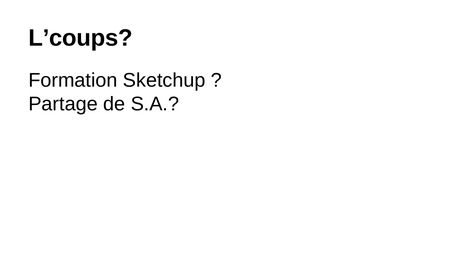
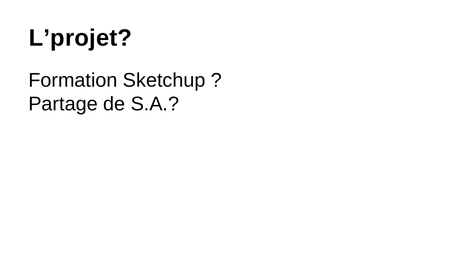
L’coups: L’coups -> L’projet (80, 38)
